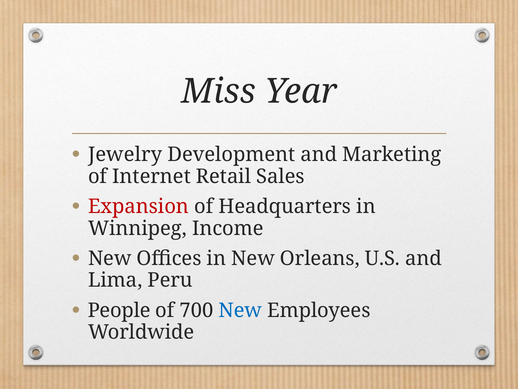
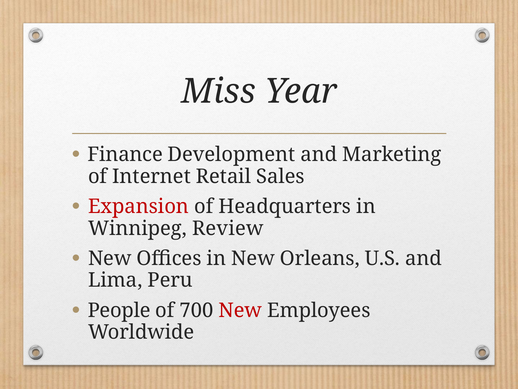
Jewelry: Jewelry -> Finance (125, 154)
Income: Income -> Review (228, 228)
New colour: blue -> red (240, 310)
